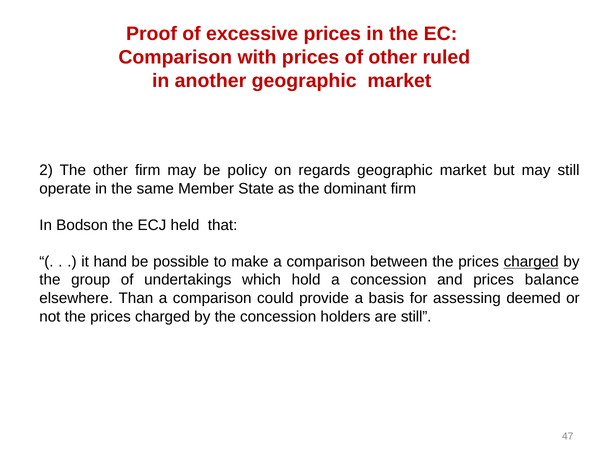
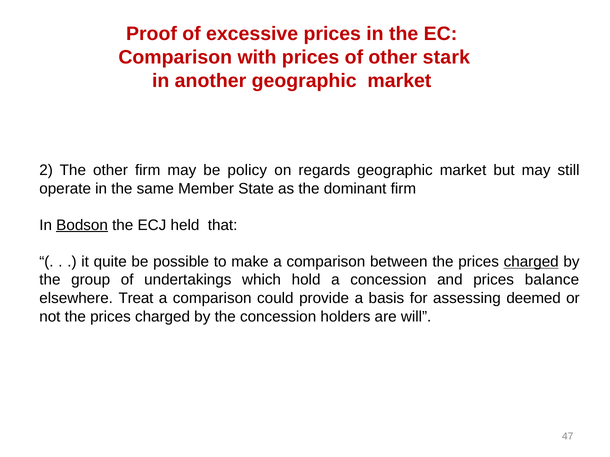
ruled: ruled -> stark (446, 57)
Bodson underline: none -> present (82, 225)
hand: hand -> quite (110, 262)
Than: Than -> Treat (136, 299)
are still: still -> will (416, 317)
